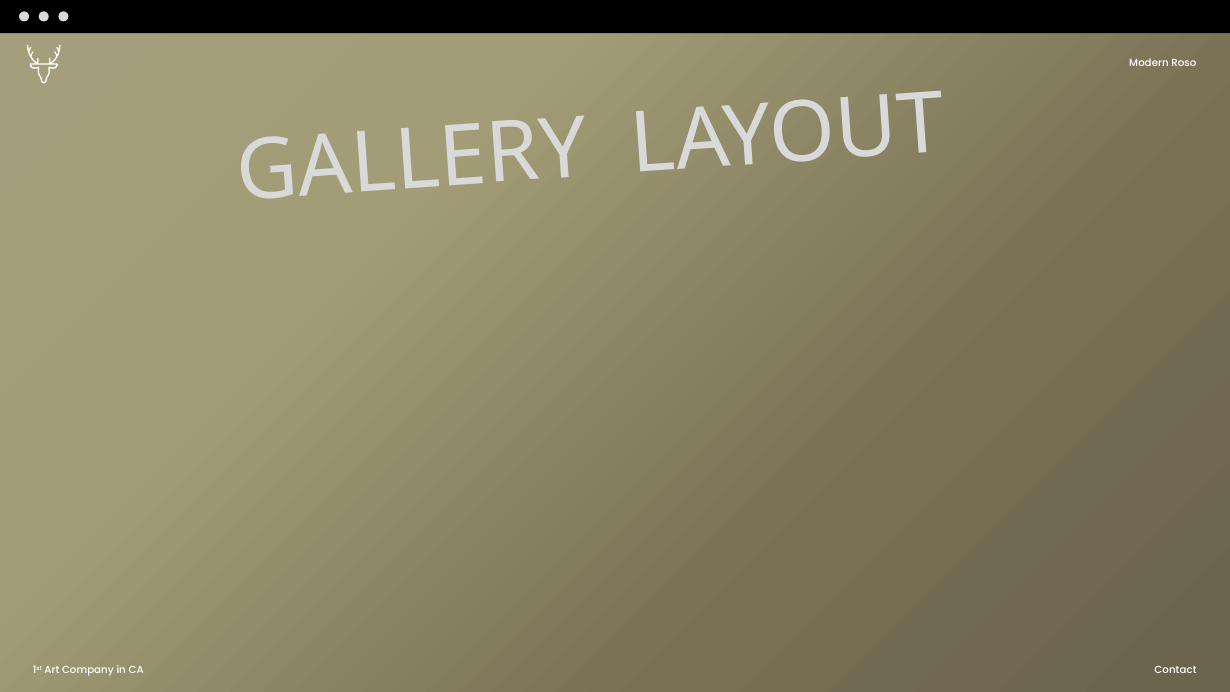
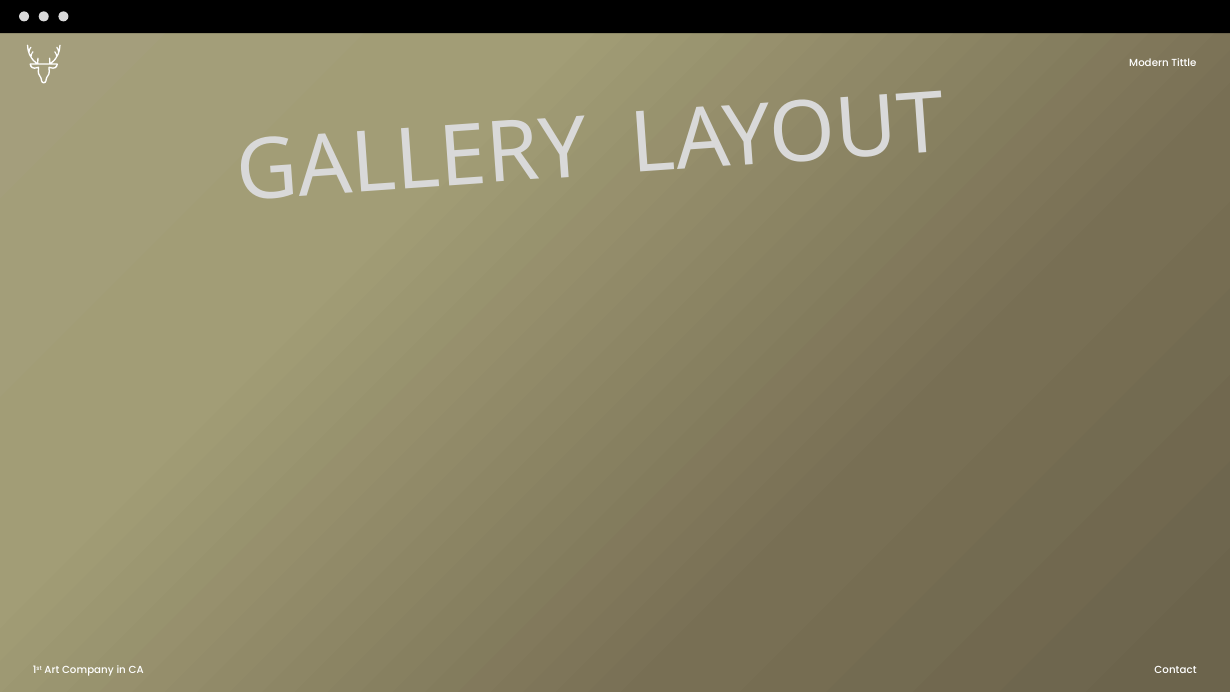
Roso: Roso -> Tittle (1184, 63)
